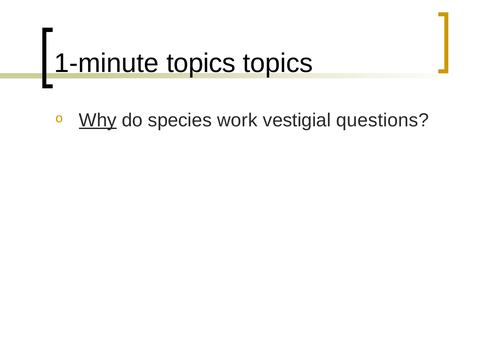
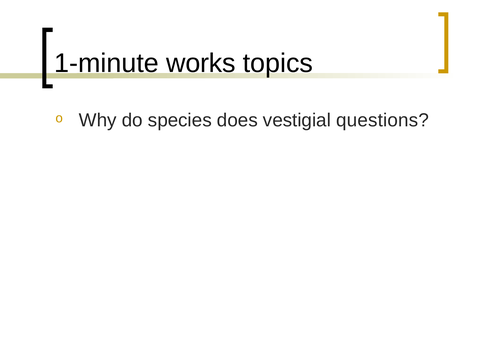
1-minute topics: topics -> works (201, 63)
Why underline: present -> none (98, 120)
work: work -> does (237, 120)
